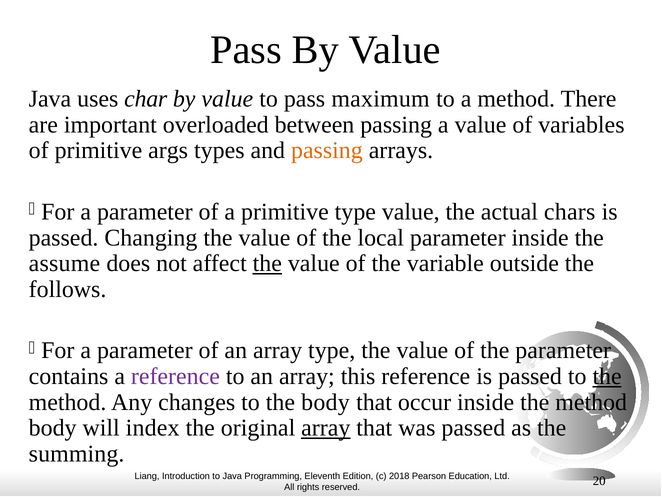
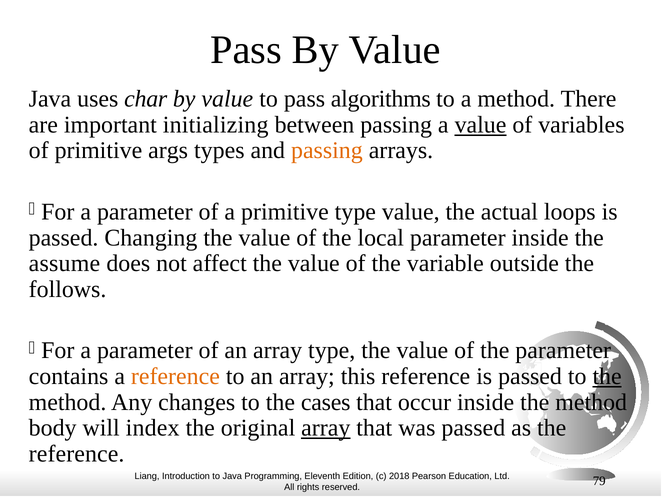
maximum: maximum -> algorithms (381, 99)
overloaded: overloaded -> initializing (216, 125)
value underline: none -> present (480, 125)
chars: chars -> loops (570, 212)
the underline: present -> none (267, 263)
reference colour: purple -> orange (175, 376)
the body: body -> cases (326, 402)
summing: summing -> reference (77, 453)
20: 20 -> 79 (599, 481)
